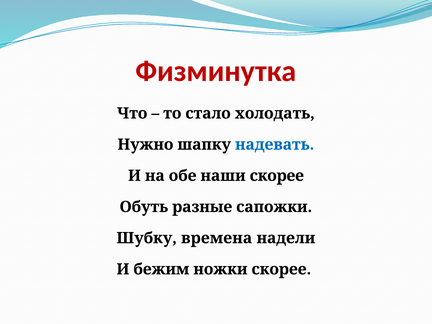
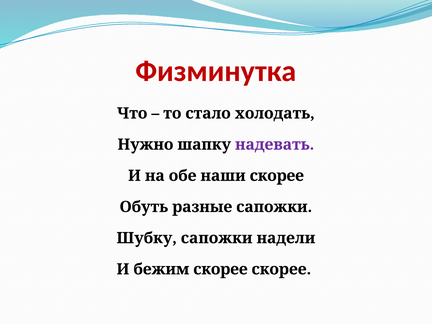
надевать colour: blue -> purple (275, 145)
Шубку времена: времена -> сапожки (217, 238)
бежим ножки: ножки -> скорее (221, 269)
